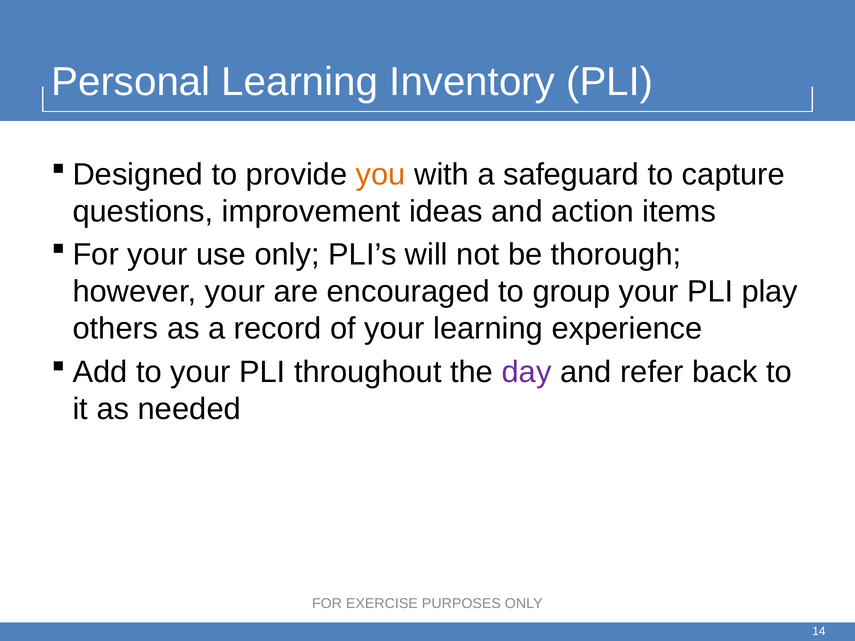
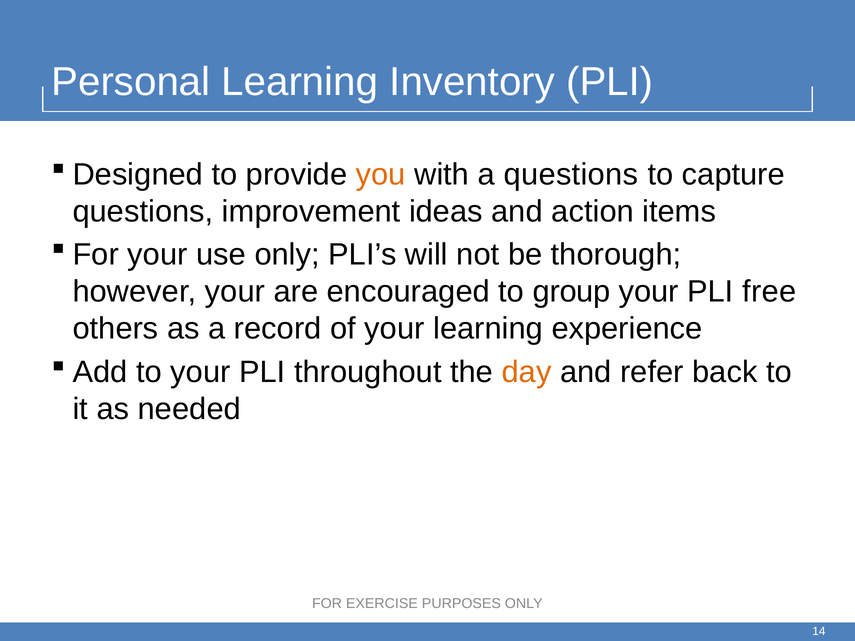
a safeguard: safeguard -> questions (571, 175)
play: play -> free (769, 292)
day colour: purple -> orange (527, 372)
